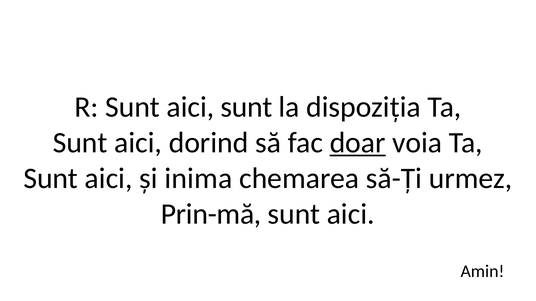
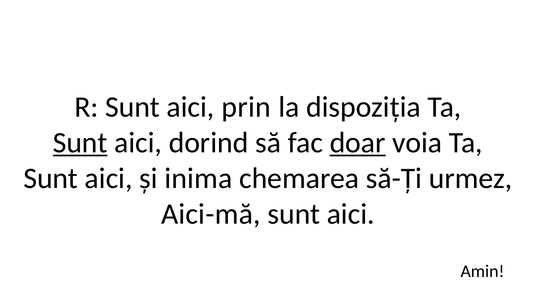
aici sunt: sunt -> prin (246, 107)
Sunt underline: none -> present (80, 143)
Prin-mă: Prin-mă -> Aici-mă (211, 214)
